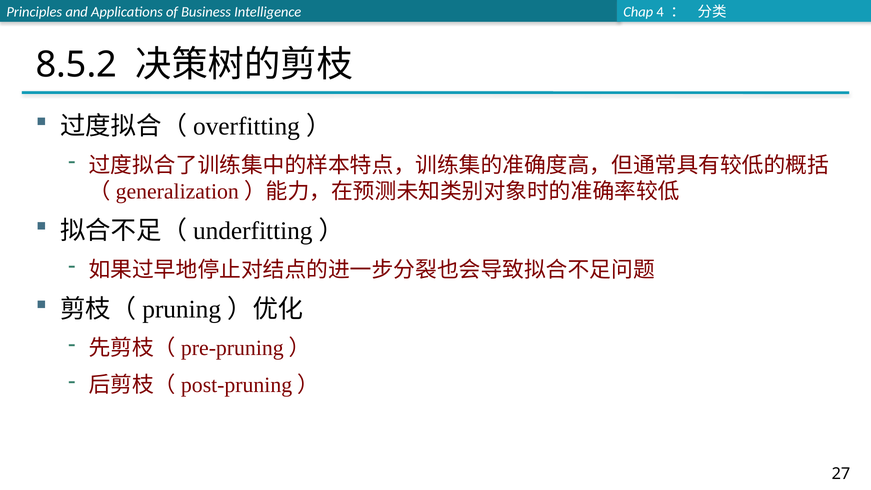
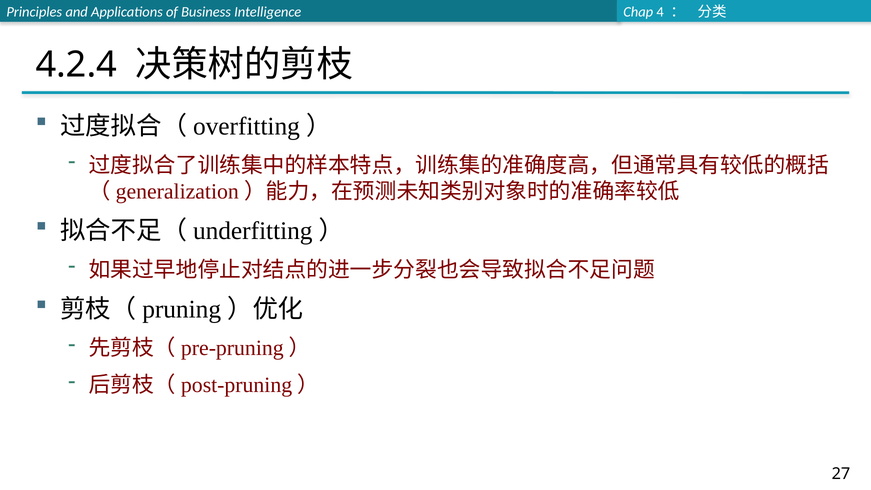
8.5.2: 8.5.2 -> 4.2.4 (76, 65)
